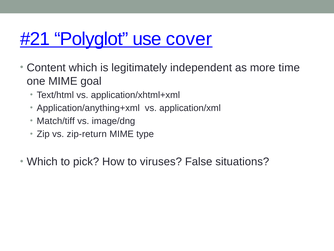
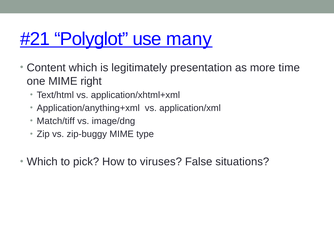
cover: cover -> many (189, 39)
independent: independent -> presentation (201, 68)
goal: goal -> right (91, 81)
zip-return: zip-return -> zip-buggy (87, 134)
